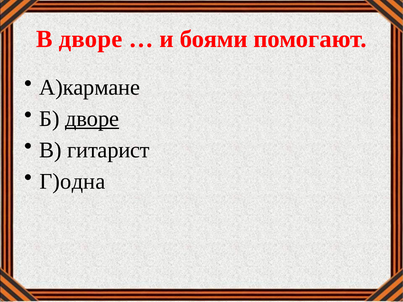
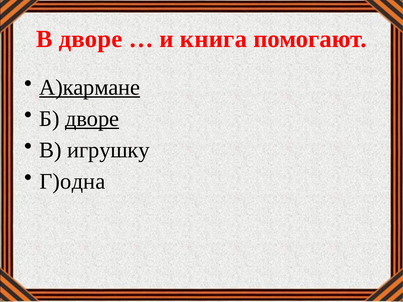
боями: боями -> книга (213, 39)
А)кармане underline: none -> present (90, 88)
гитарист: гитарист -> игрушку (108, 150)
